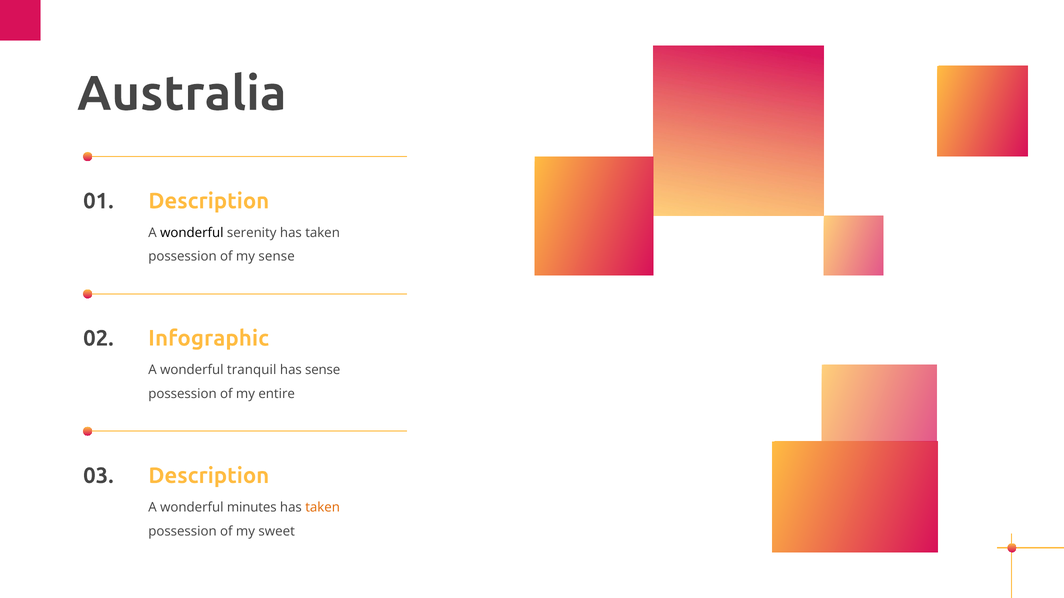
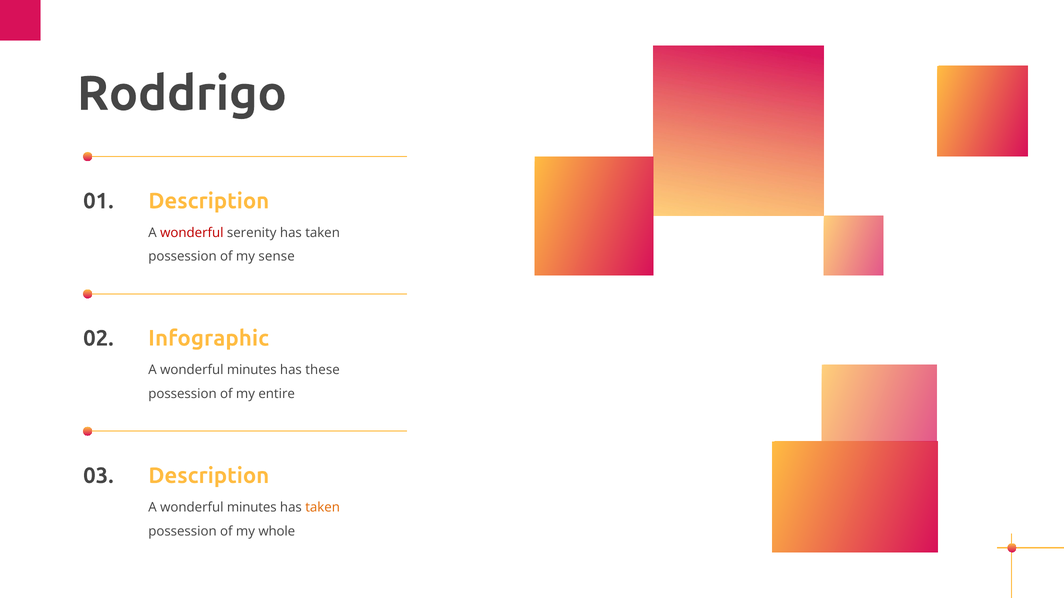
Australia: Australia -> Roddrigo (182, 94)
wonderful colour: black -> red (192, 233)
tranquil: tranquil -> minutes (252, 370)
has sense: sense -> these (323, 370)
sweet: sweet -> whole (277, 532)
